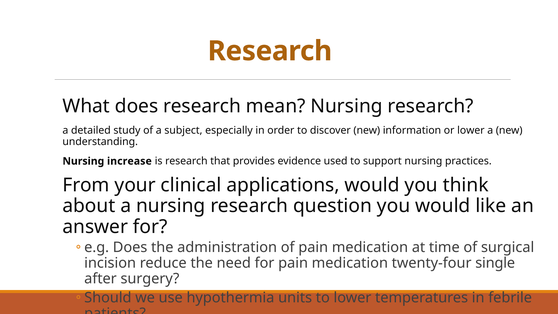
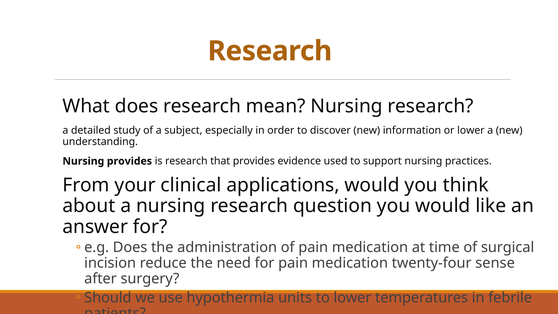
Nursing increase: increase -> provides (129, 161)
single: single -> sense (495, 263)
